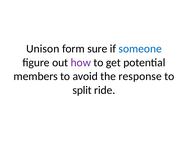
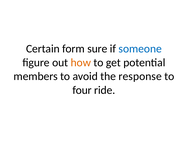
Unison: Unison -> Certain (43, 49)
how colour: purple -> orange (81, 63)
split: split -> four (82, 90)
